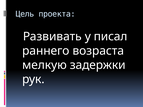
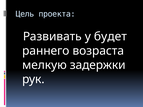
писал: писал -> будет (110, 37)
